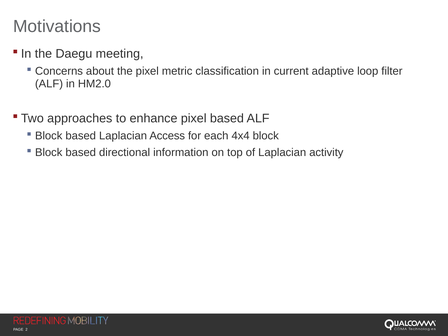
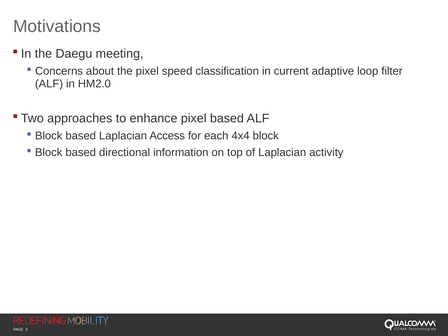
metric: metric -> speed (177, 71)
